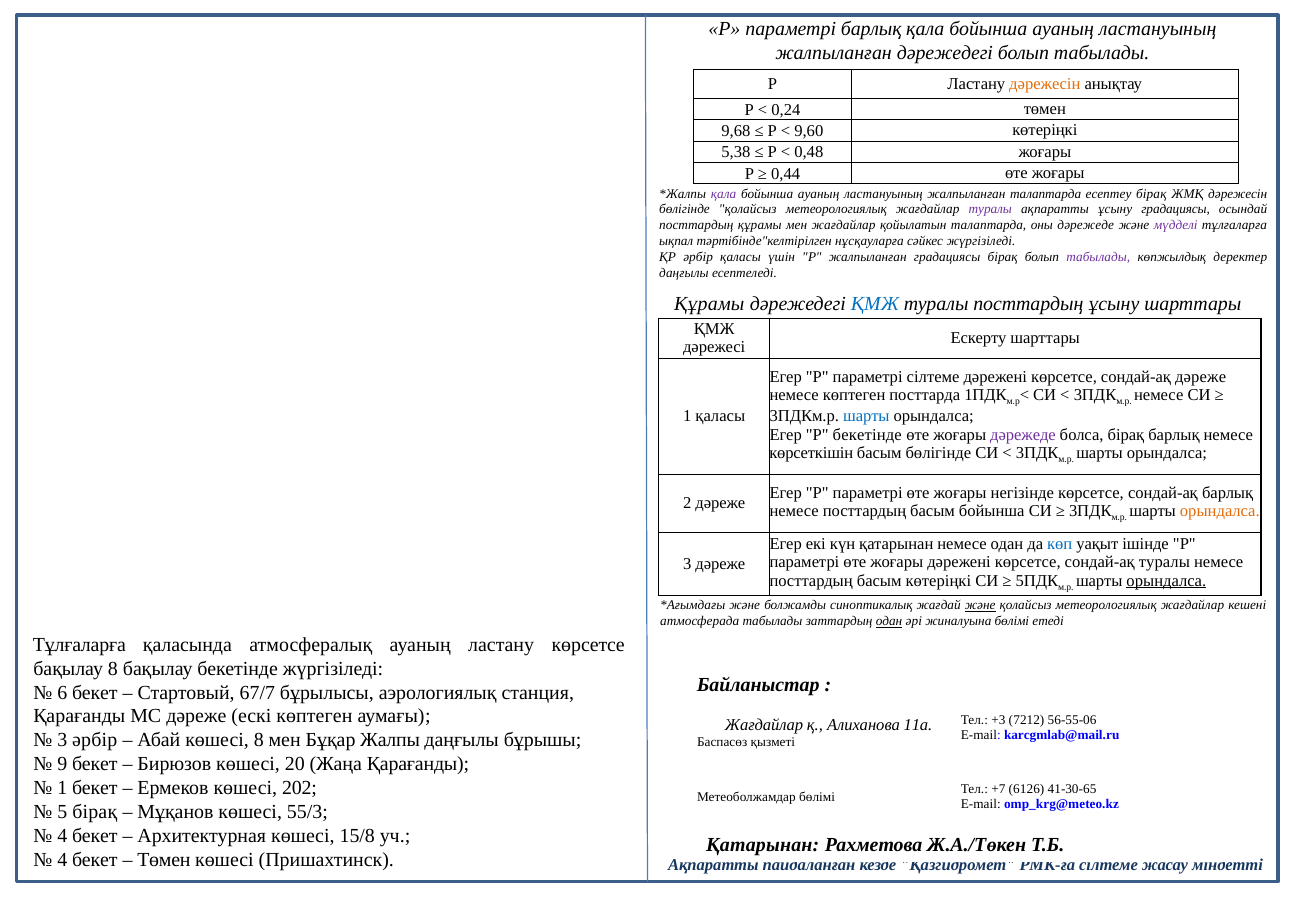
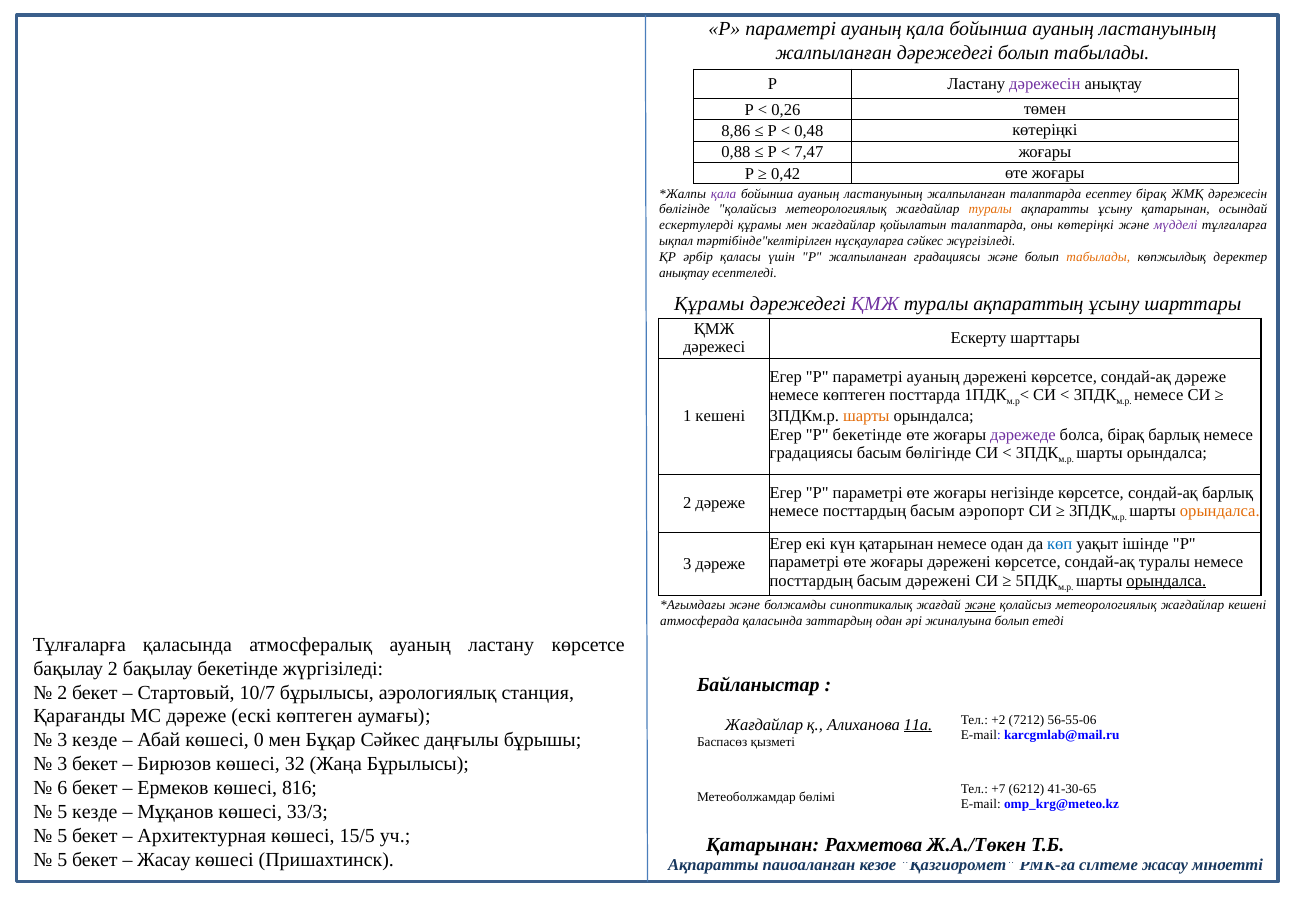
барлық: барлық -> ауаның (871, 29)
дәрежесін colour: orange -> purple (1045, 84)
0,24: 0,24 -> 0,26 (786, 110)
9,68: 9,68 -> 8,86 (736, 131)
9,60: 9,60 -> 0,48 (809, 131)
5,38: 5,38 -> 0,88 (736, 152)
0,48: 0,48 -> 7,47 (809, 152)
0,44: 0,44 -> 0,42 (786, 174)
туралы colour: purple -> orange (990, 209)
ұсыну градациясы: градациясы -> қатарынан (1176, 209)
посттардың: посттардың -> ескертулерді (696, 225)
оны дәрежеде: дәрежеде -> көтеріңкі (1086, 225)
градациясы бірақ: бірақ -> және (1003, 257)
табылады colour: purple -> orange (1098, 257)
даңғылы: даңғылы -> анықтау (684, 273)
ҚМЖ colour: blue -> purple (875, 304)
туралы посттардың: посттардың -> ақпараттың (1028, 304)
Егер Р параметрі сілтеме: сілтеме -> ауаның (933, 377)
1 қаласы: қаласы -> кешені (720, 416)
шарты colour: blue -> orange (866, 416)
көрсеткішін: көрсеткішін -> градациясы (811, 453)
басым бойынша: бойынша -> аэропорт (992, 511)
басым көтеріңкі: көтеріңкі -> дәрежені (938, 580)
атмосферада табылады: табылады -> қаласында (772, 621)
одан underline: present -> none (889, 621)
жиналуына бөлімі: бөлімі -> болып (1012, 621)
бақылау 8: 8 -> 2 (113, 668)
6: 6 -> 2 (62, 692)
67/7: 67/7 -> 10/7 (257, 692)
+3: +3 -> +2 (998, 720)
11а underline: none -> present (918, 724)
3 әрбір: әрбір -> кезде (95, 740)
көшесі 8: 8 -> 0 (259, 740)
Бұқар Жалпы: Жалпы -> Сәйкес (390, 740)
9: 9 -> 3 (62, 764)
20: 20 -> 32 (295, 764)
Жаңа Қарағанды: Қарағанды -> Бұрылысы (418, 764)
1: 1 -> 6 (62, 788)
202: 202 -> 816 (300, 788)
6126: 6126 -> 6212 (1027, 789)
5 бірақ: бірақ -> кезде (95, 812)
55/3: 55/3 -> 33/3 (307, 812)
4: 4 -> 5 (62, 836)
15/8: 15/8 -> 15/5 (357, 836)
4: 4 -> 5 (62, 859)
Төмен: Төмен -> Жасау (164, 859)
